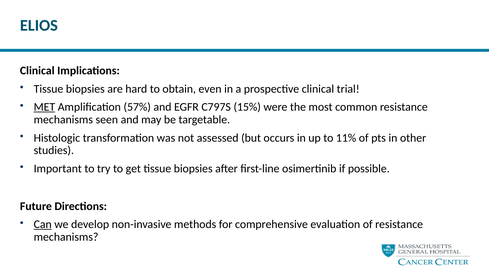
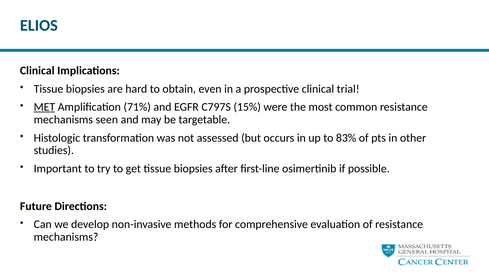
57%: 57% -> 71% (137, 107)
11%: 11% -> 83% (346, 138)
Can underline: present -> none (43, 224)
